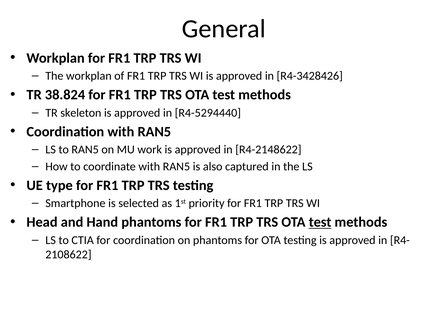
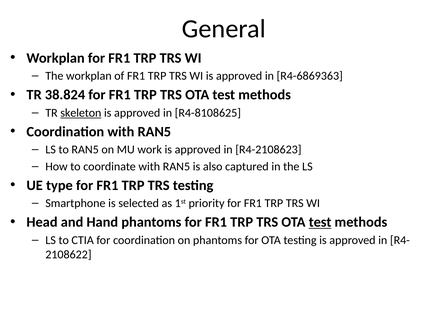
R4-3428426: R4-3428426 -> R4-6869363 (310, 76)
skeleton underline: none -> present (81, 113)
R4-5294440: R4-5294440 -> R4-8108625 (208, 113)
R4-2148622: R4-2148622 -> R4-2108623 (268, 150)
